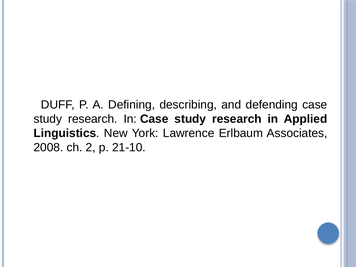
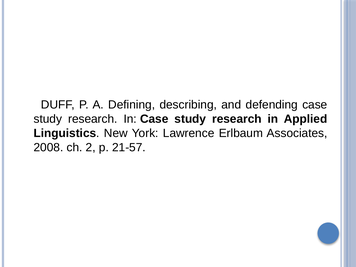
21-10: 21-10 -> 21-57 (129, 148)
